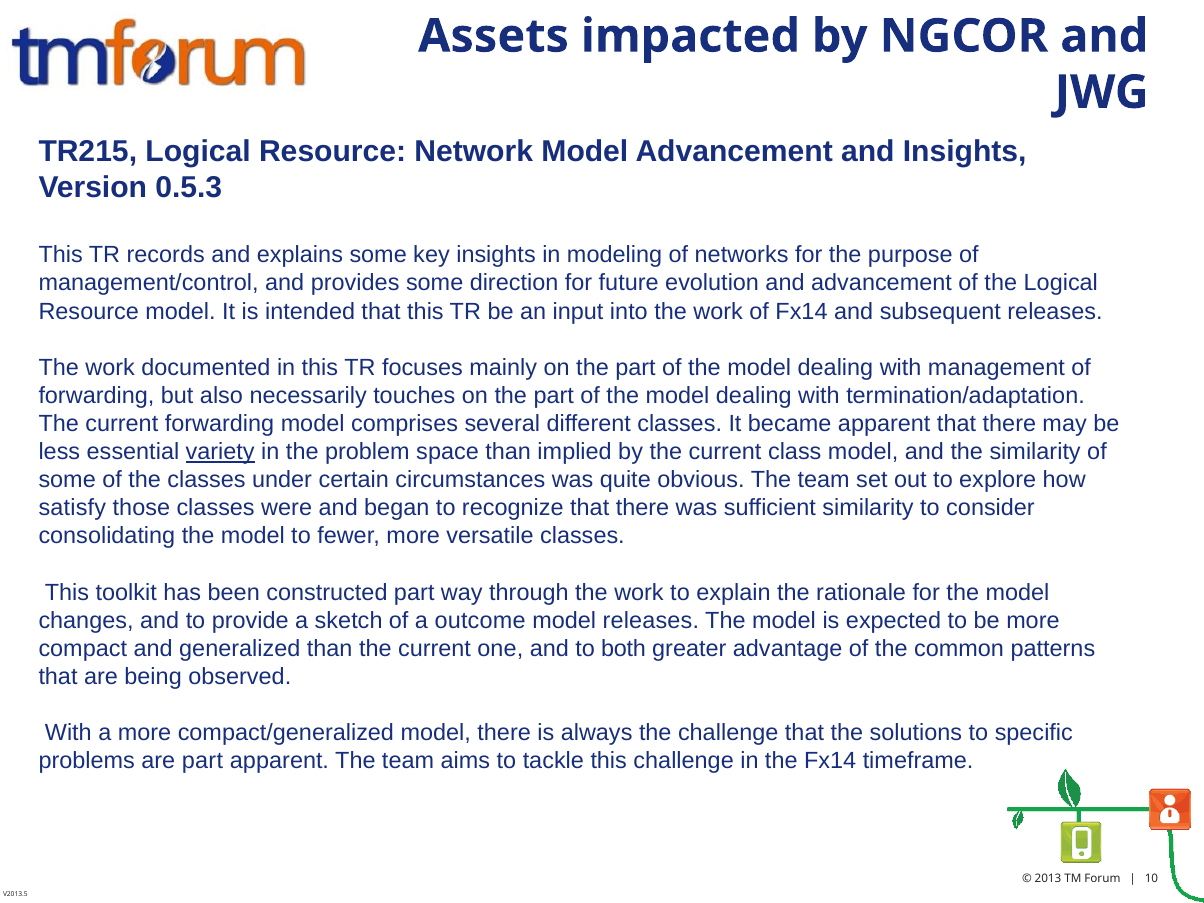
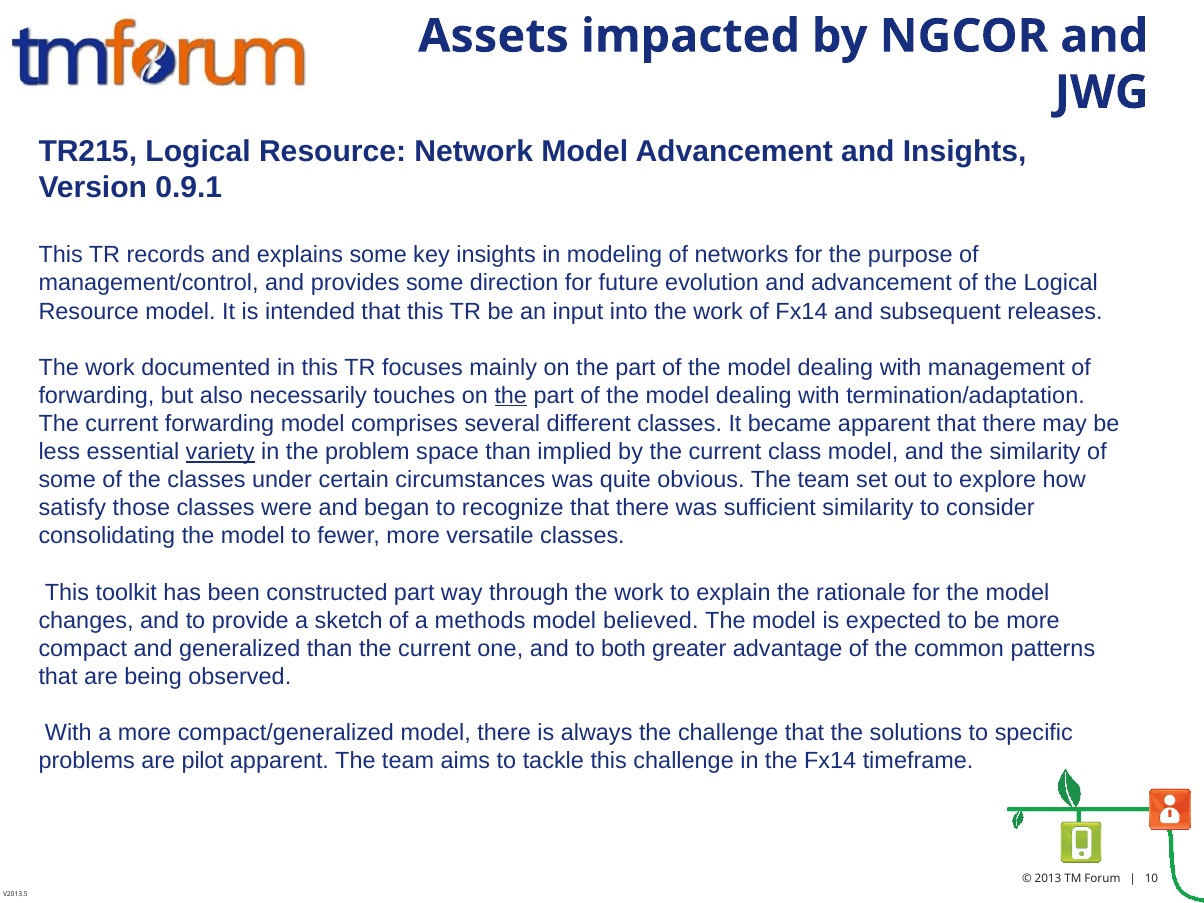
0.5.3: 0.5.3 -> 0.9.1 (189, 187)
the underline: none -> present (511, 396)
outcome: outcome -> methods (480, 620)
model releases: releases -> believed (651, 620)
are part: part -> pilot (203, 761)
